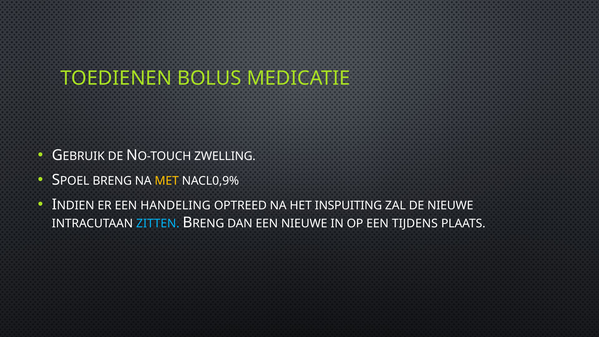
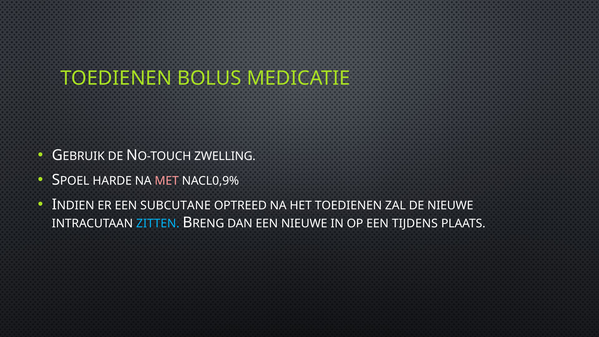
BRENG: BRENG -> HARDE (112, 181)
MET colour: yellow -> pink (167, 181)
HANDELING: HANDELING -> SUBCUTANE (175, 206)
HET INSPUITING: INSPUITING -> TOEDIENEN (348, 206)
